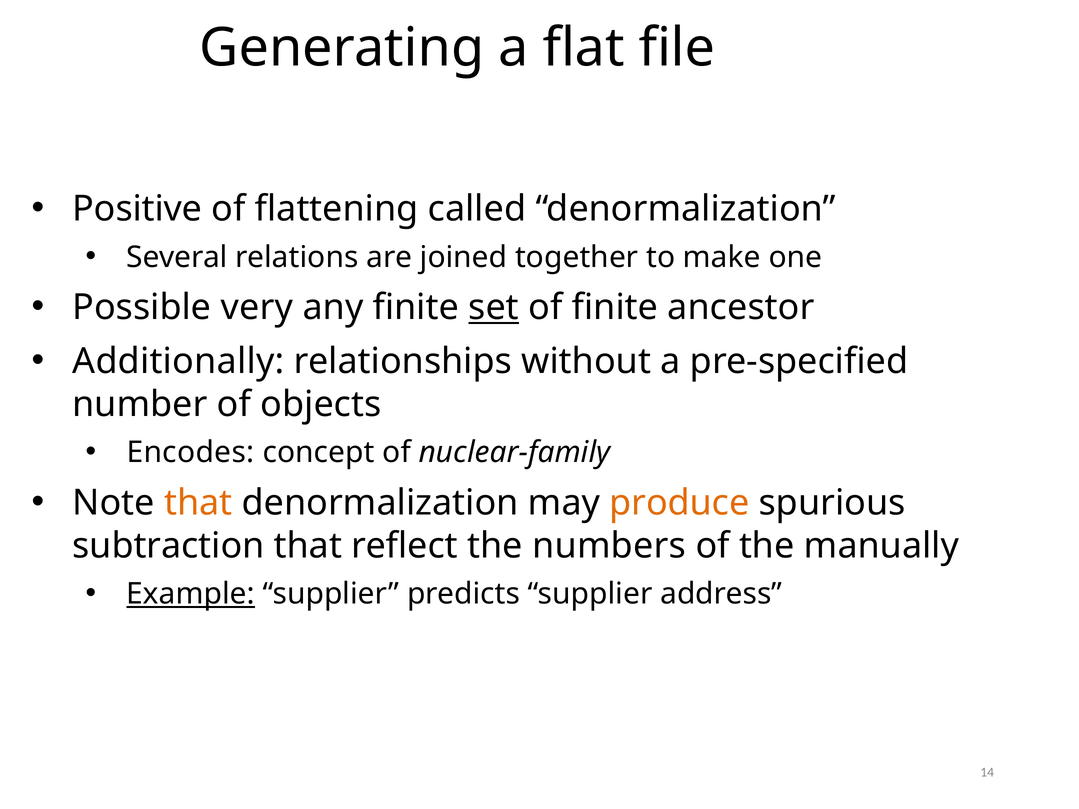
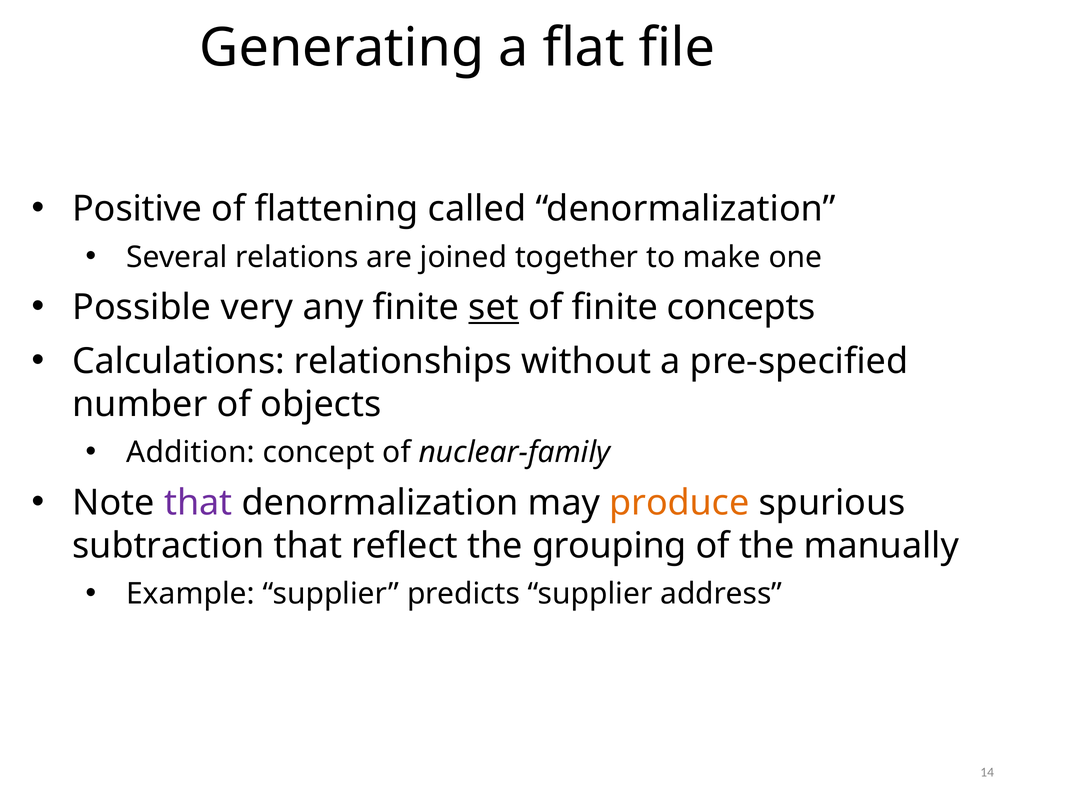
ancestor: ancestor -> concepts (741, 308)
Additionally: Additionally -> Calculations (179, 361)
Encodes: Encodes -> Addition (191, 453)
that colour: orange -> purple (198, 503)
numbers: numbers -> grouping (609, 546)
Example underline: present -> none (191, 594)
